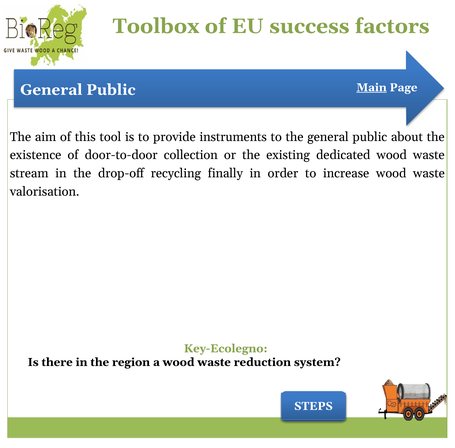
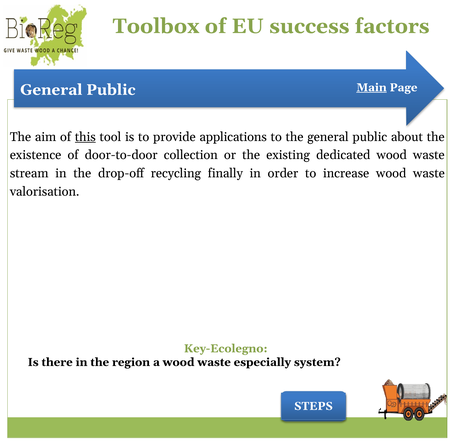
this underline: none -> present (85, 137)
instruments: instruments -> applications (233, 137)
reduction: reduction -> especially (262, 362)
